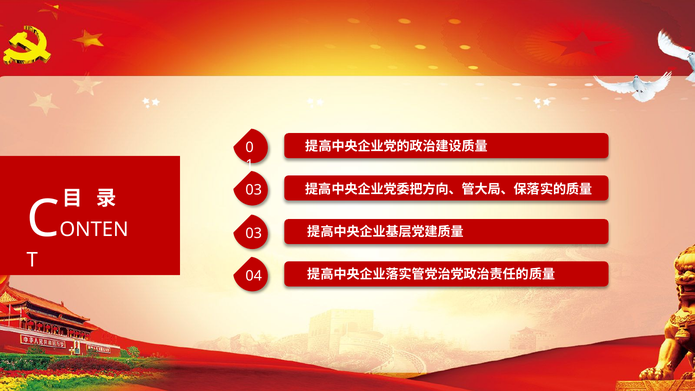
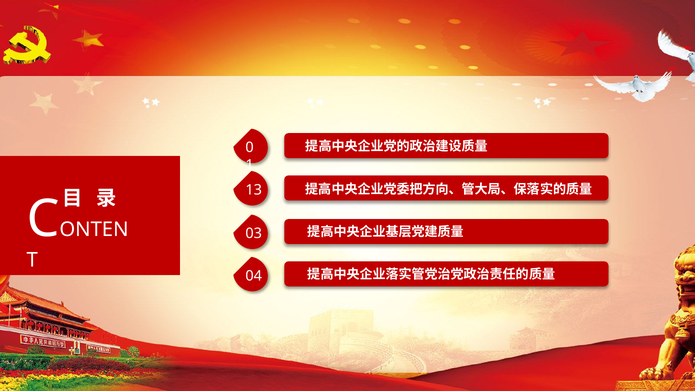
03: 03 -> 13 (254, 190)
